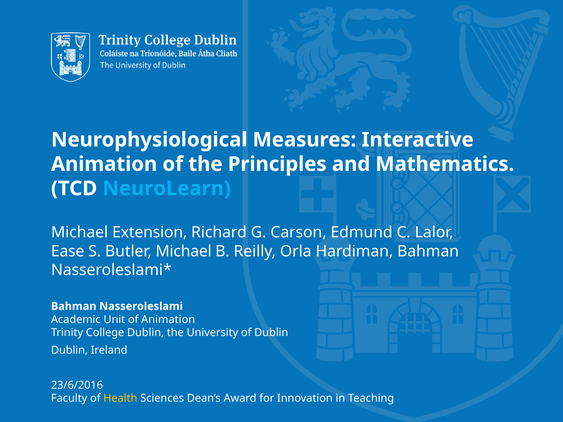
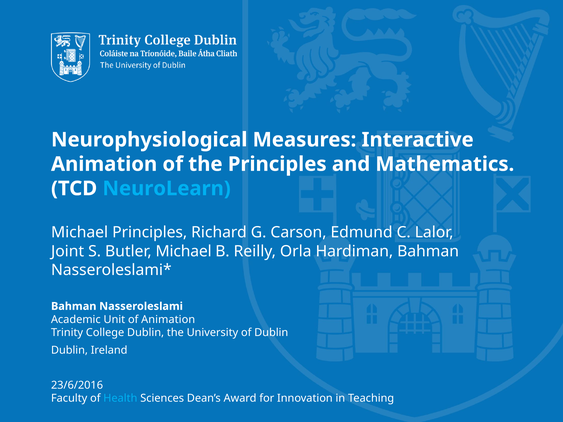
Michael Extension: Extension -> Principles (150, 233)
Ease: Ease -> Joint (68, 251)
Health colour: yellow -> light blue (120, 399)
